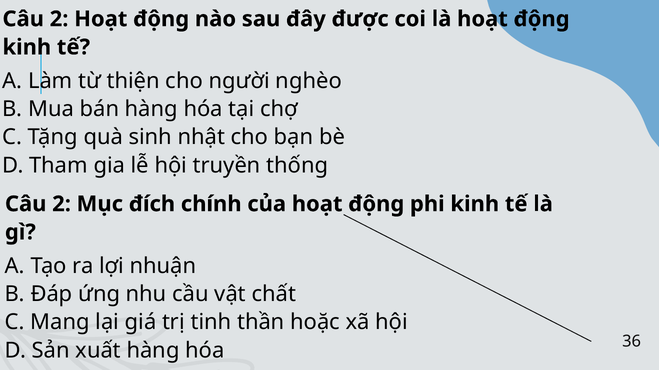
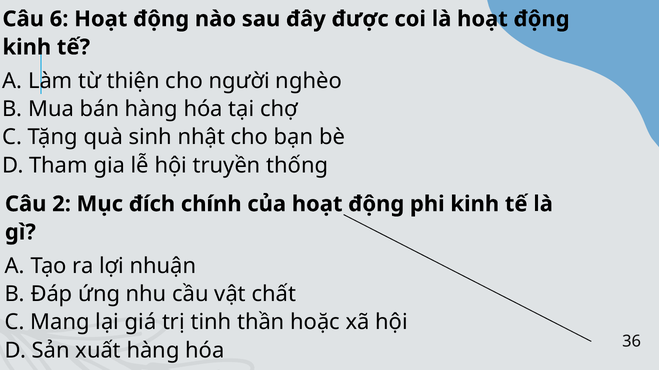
2: 2 -> 6 (59, 19)
